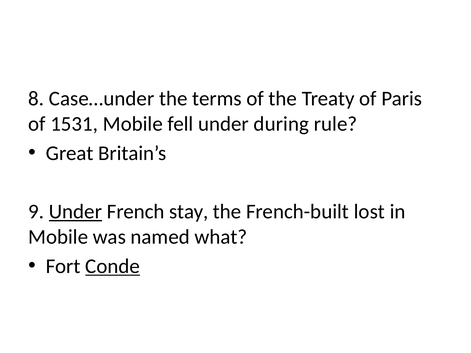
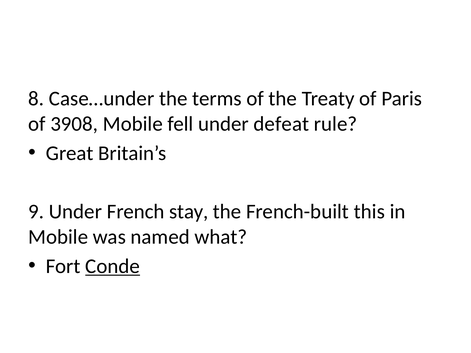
1531: 1531 -> 3908 (74, 124)
during: during -> defeat (281, 124)
Under underline: present -> none (75, 212)
lost: lost -> this (369, 212)
